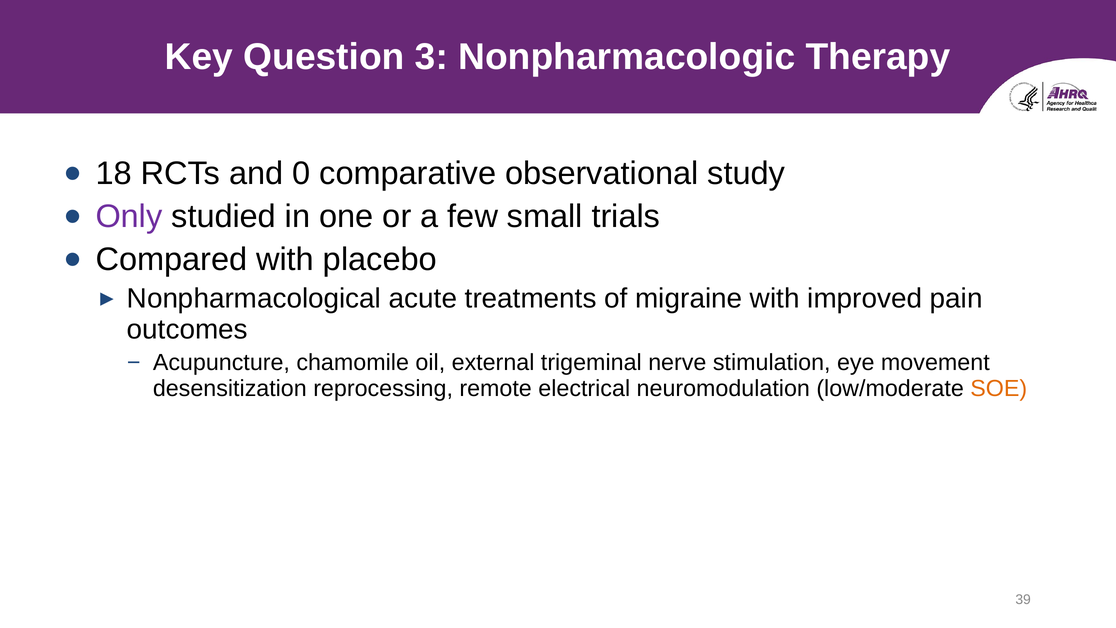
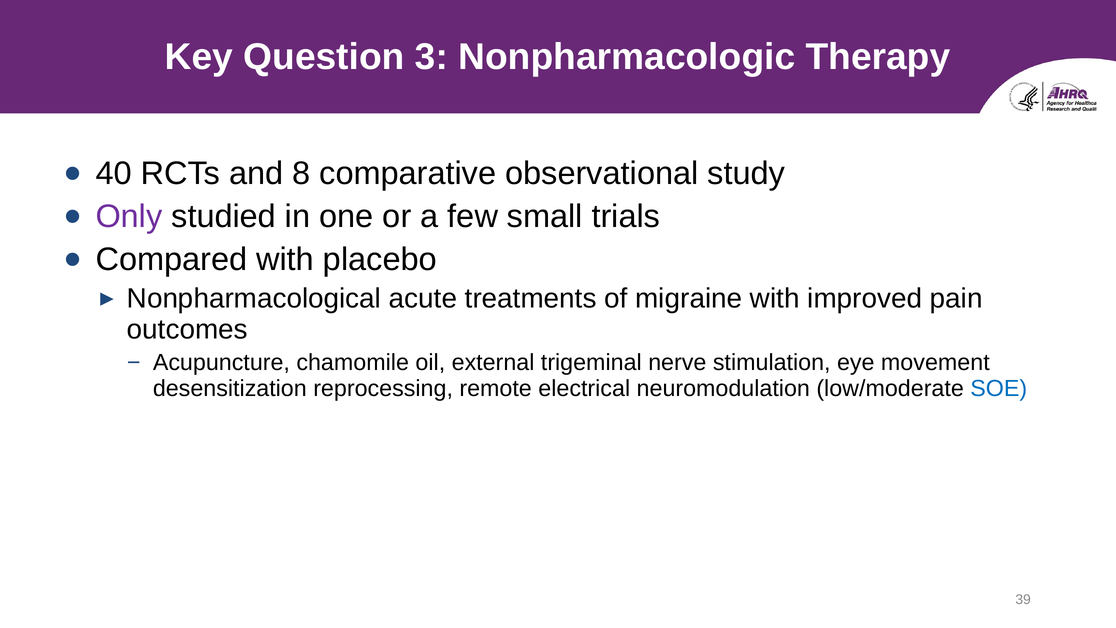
18: 18 -> 40 (114, 174)
0: 0 -> 8 (301, 174)
SOE colour: orange -> blue (999, 389)
